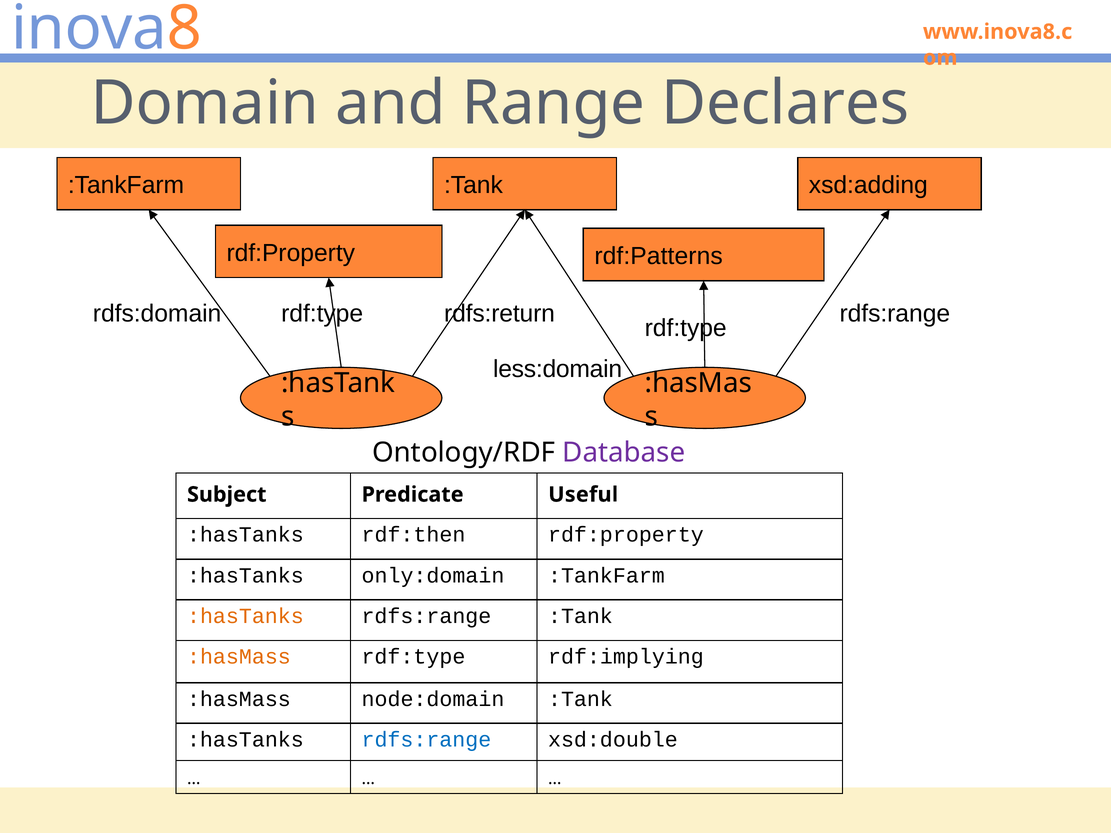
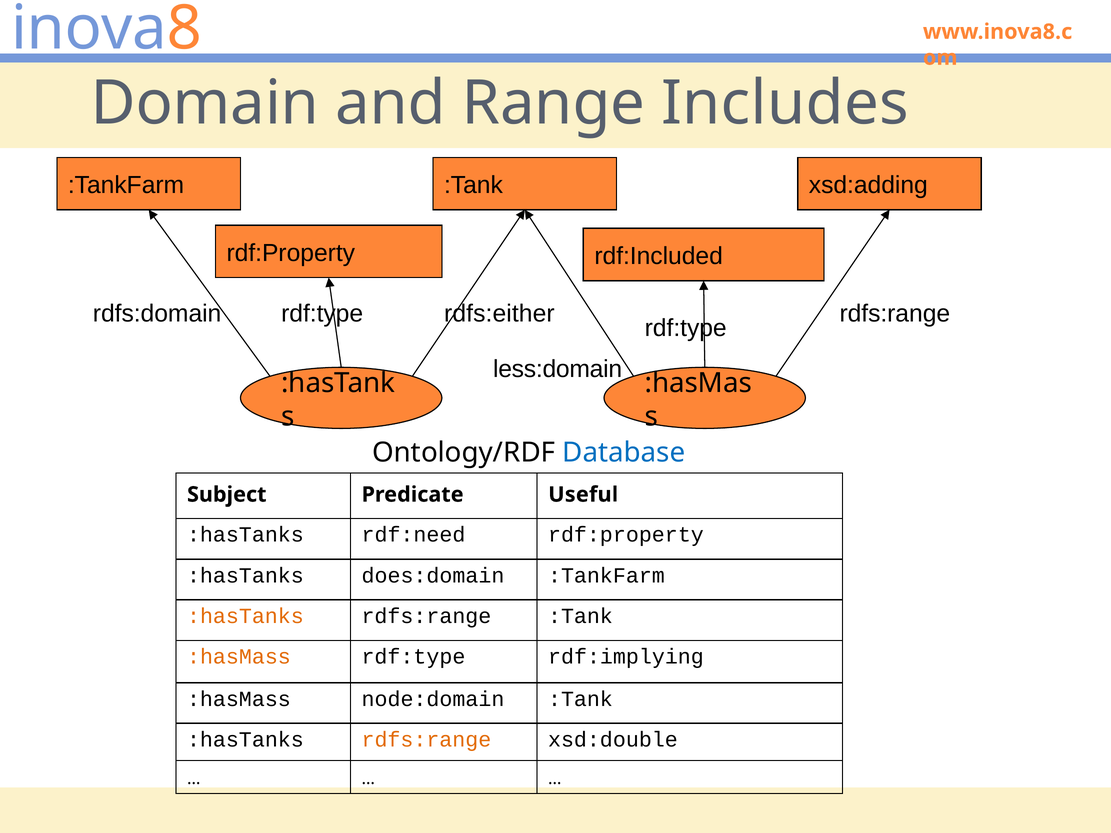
Declares: Declares -> Includes (785, 103)
rdf:Patterns: rdf:Patterns -> rdf:Included (659, 256)
rdfs:return: rdfs:return -> rdfs:either (499, 314)
Database colour: purple -> blue (624, 453)
rdf:then: rdf:then -> rdf:need (413, 535)
only:domain: only:domain -> does:domain (433, 576)
rdfs:range colour: blue -> orange (426, 740)
